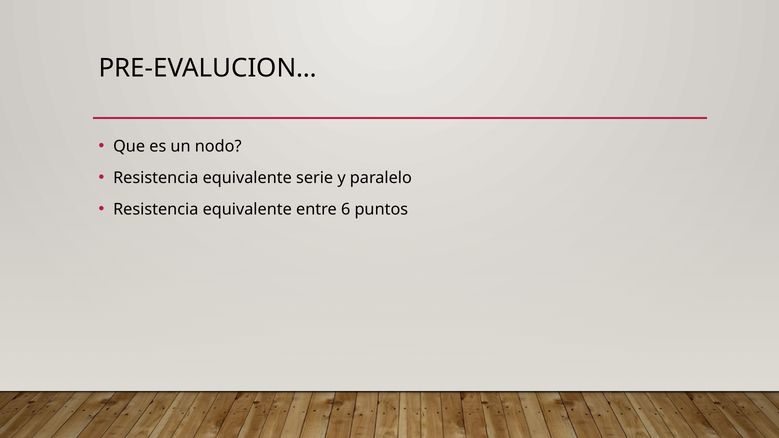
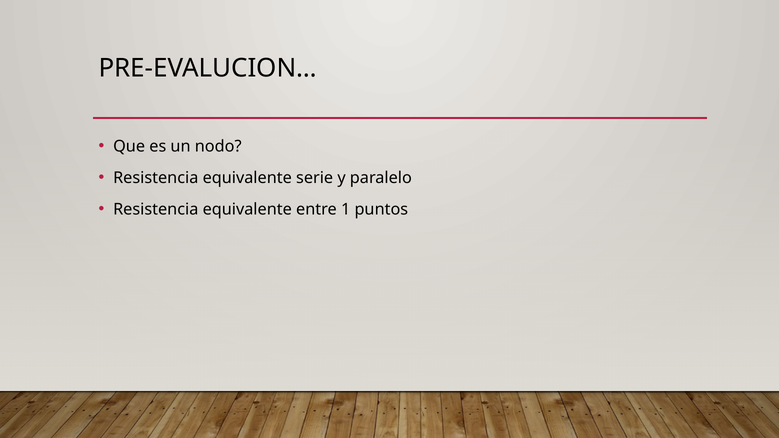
6: 6 -> 1 (346, 209)
